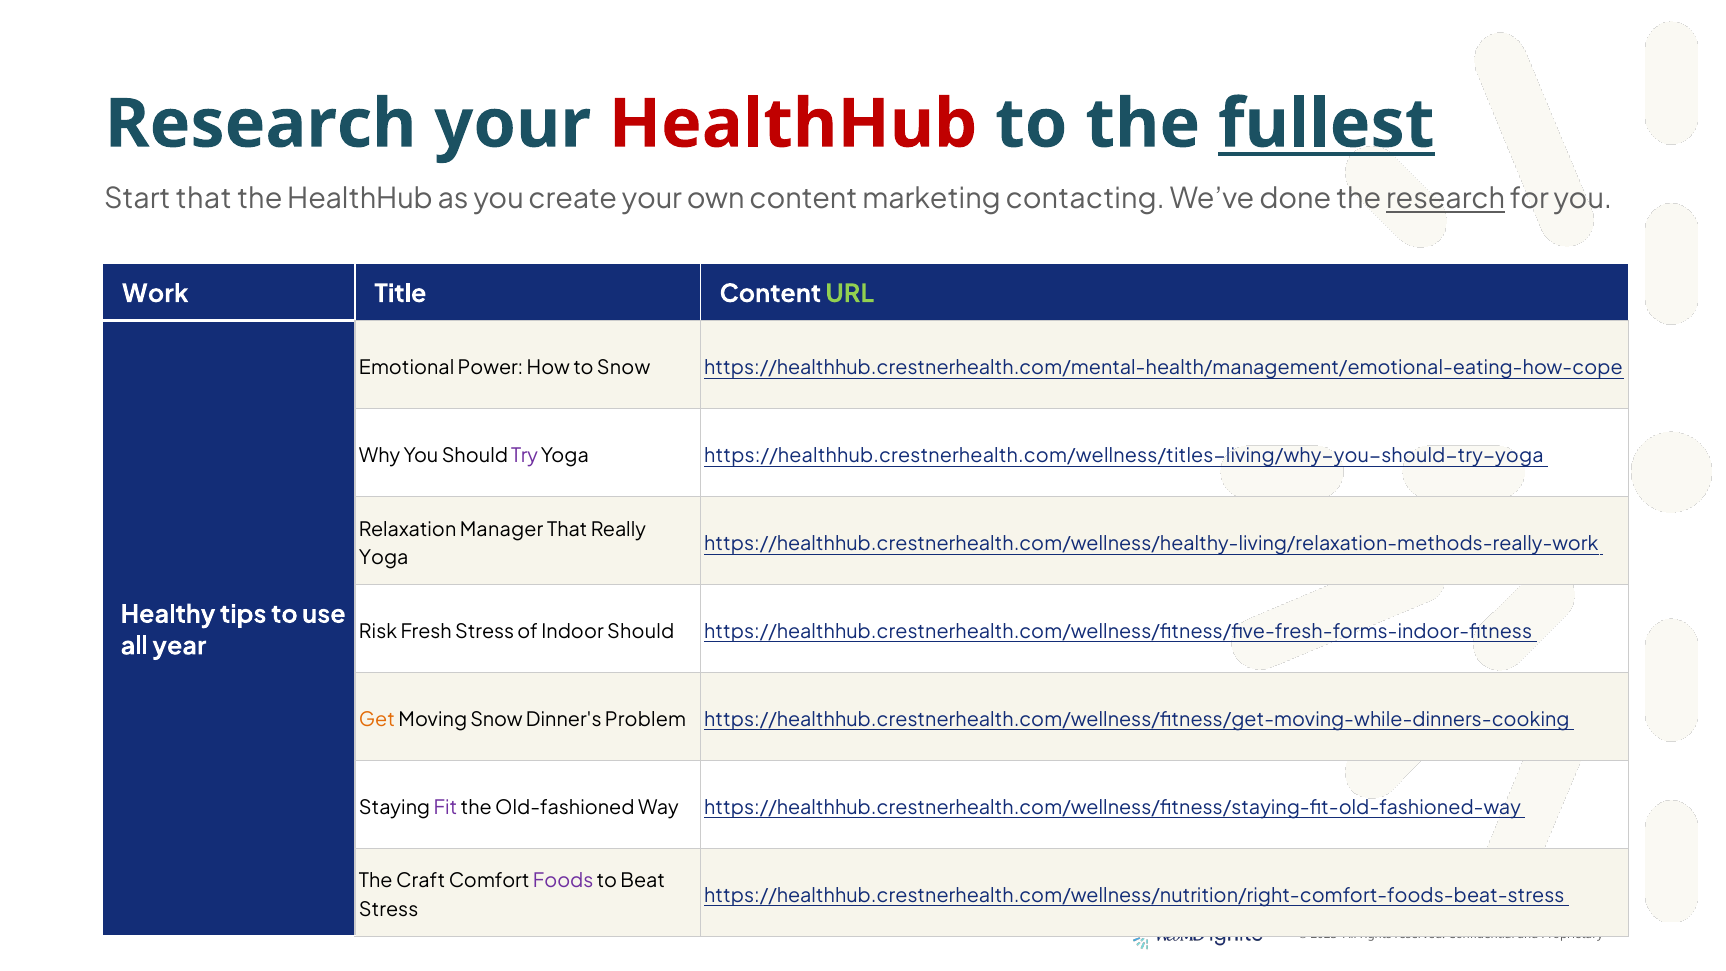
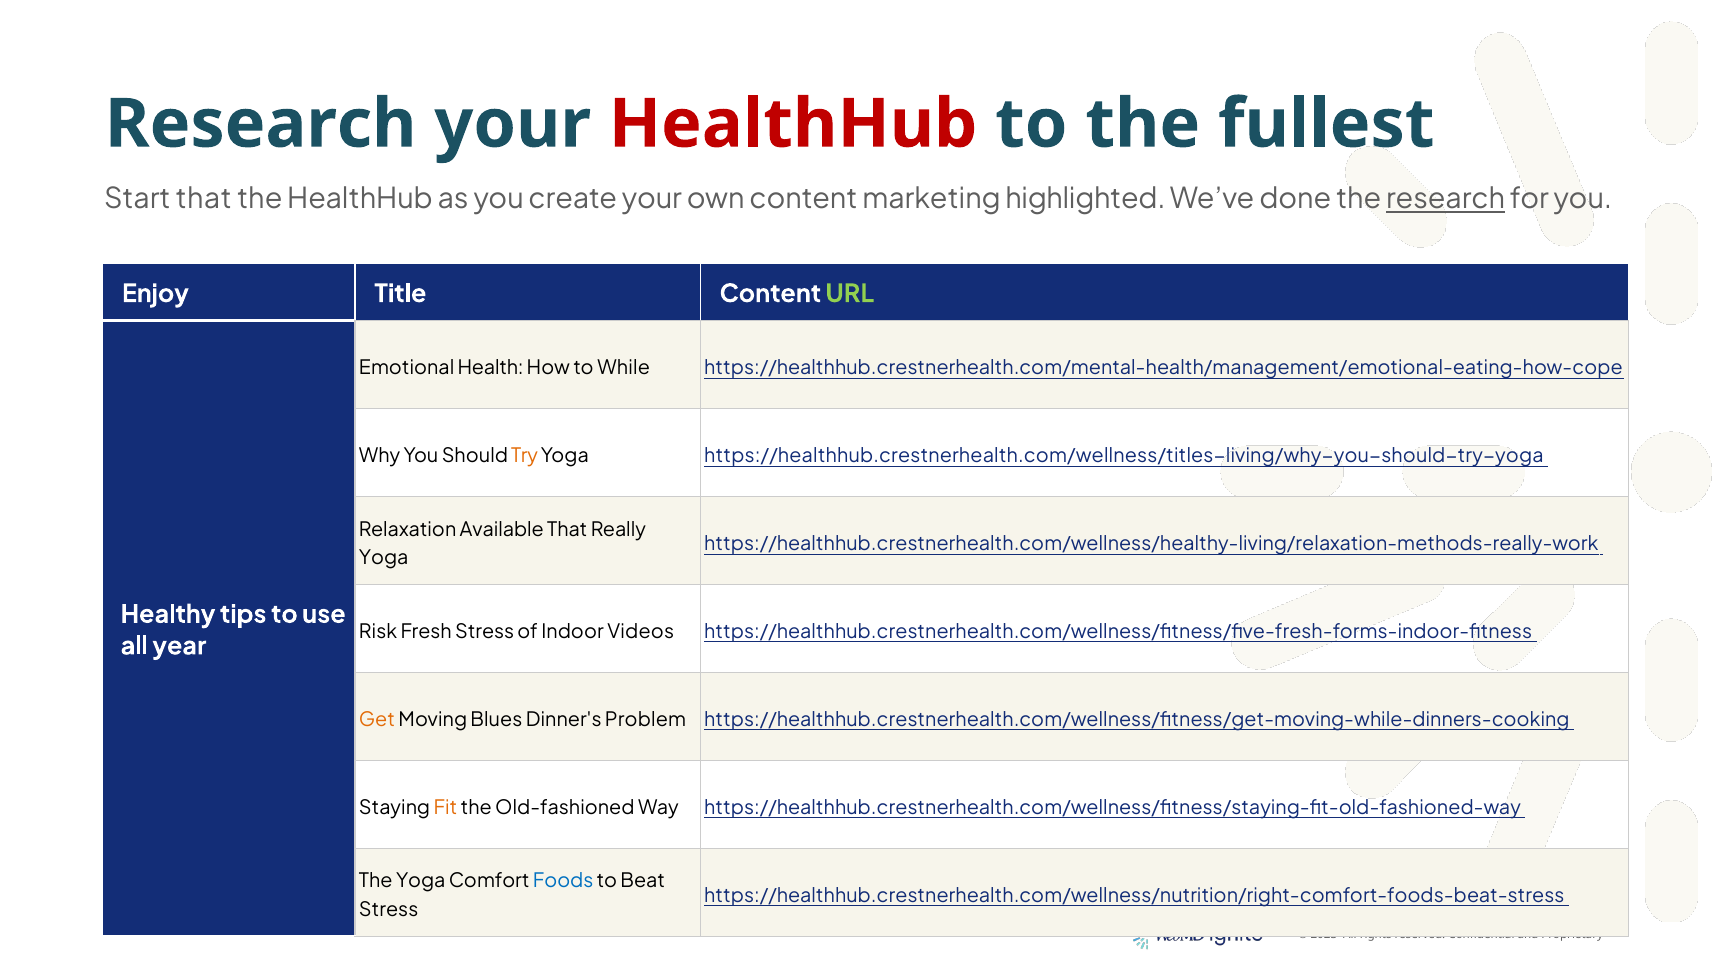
fullest underline: present -> none (1326, 124)
contacting: contacting -> highlighted (1085, 199)
Work: Work -> Enjoy (155, 294)
Power: Power -> Health (491, 368)
to Snow: Snow -> While (624, 368)
Try colour: purple -> orange (525, 456)
Manager: Manager -> Available (502, 530)
Indoor Should: Should -> Videos (641, 632)
Moving Snow: Snow -> Blues (496, 720)
Fit colour: purple -> orange (445, 808)
The Craft: Craft -> Yoga (421, 881)
Foods colour: purple -> blue (563, 881)
